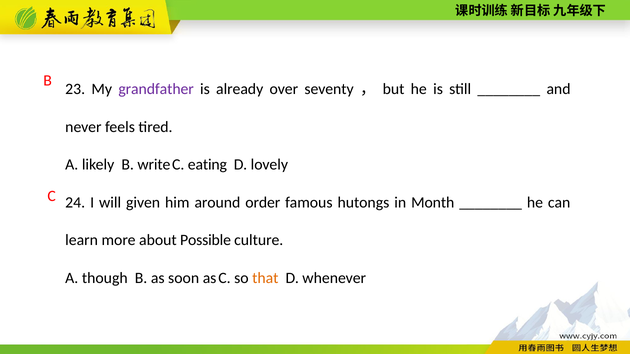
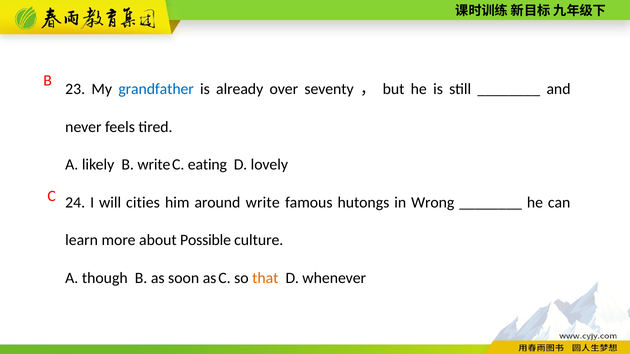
grandfather colour: purple -> blue (156, 89)
given: given -> cities (143, 203)
around order: order -> write (263, 203)
Month: Month -> Wrong (433, 203)
